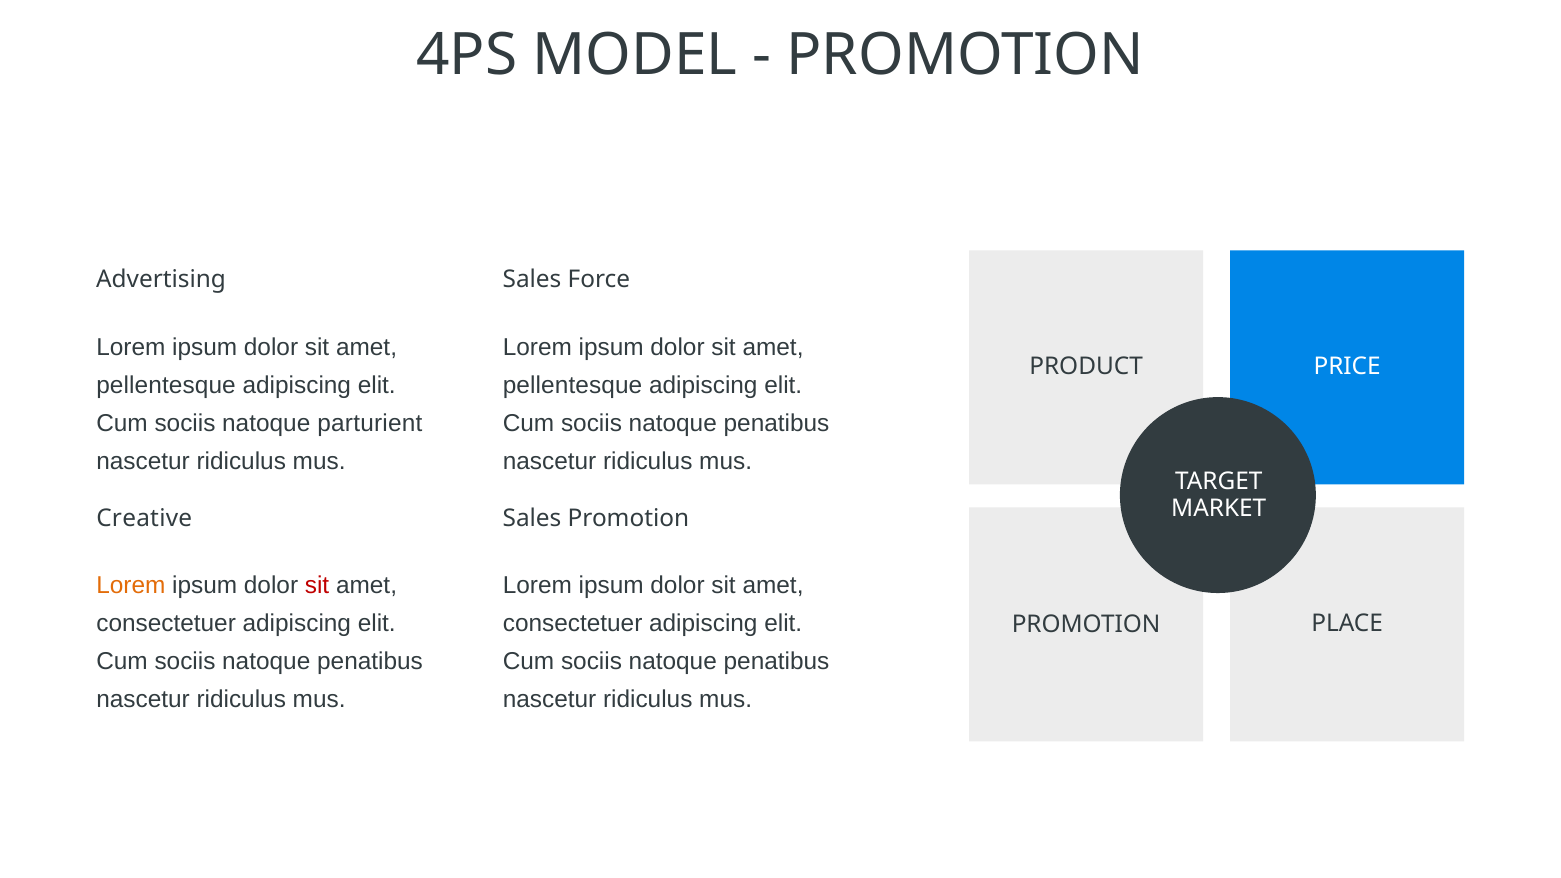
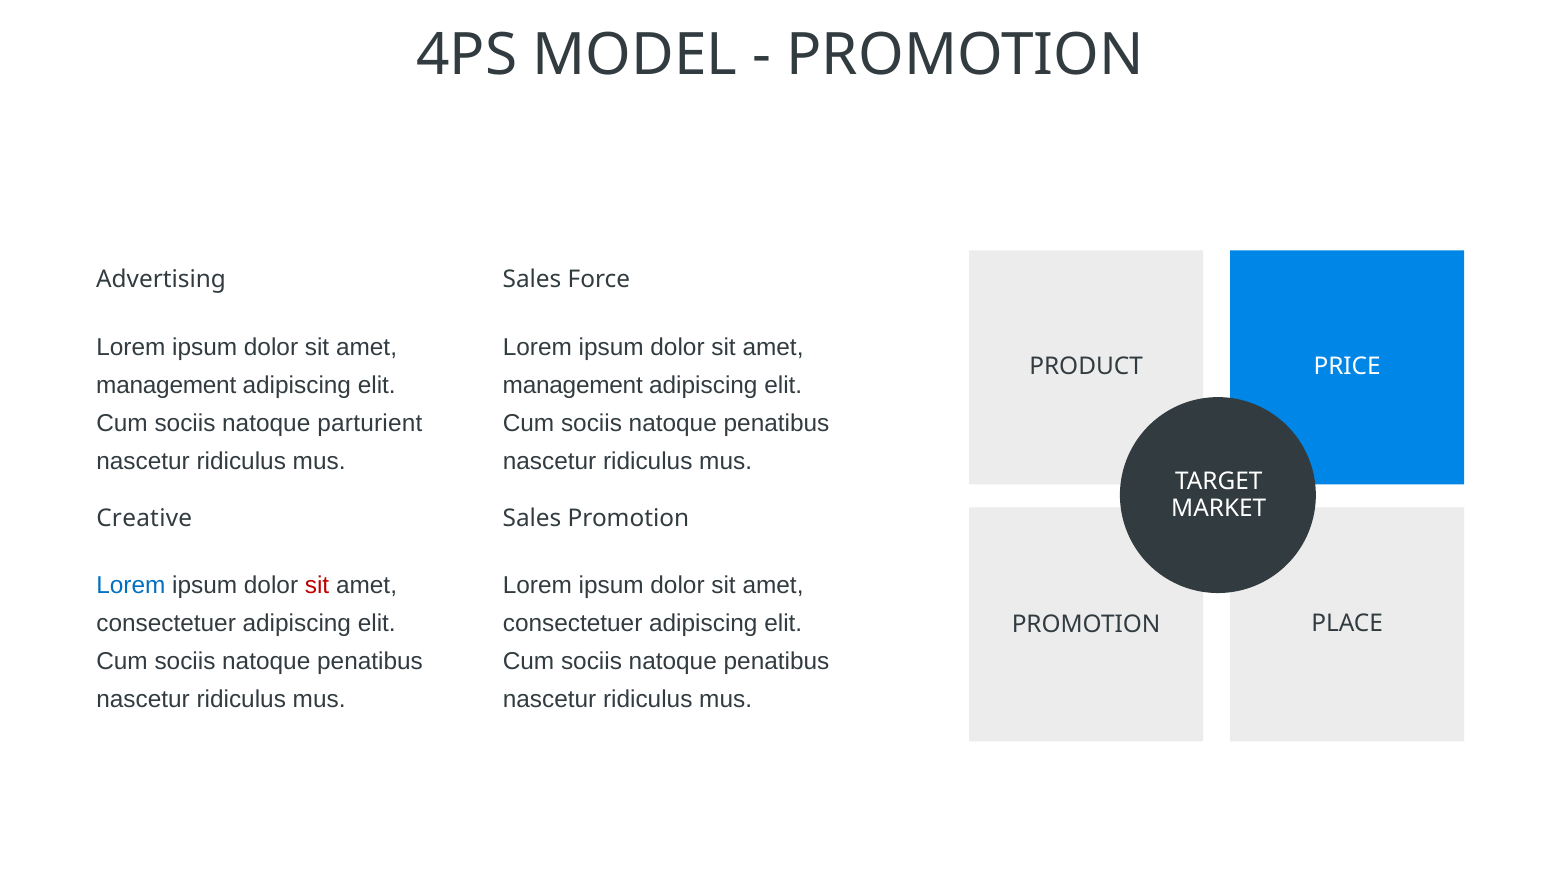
pellentesque: pellentesque -> management (166, 386)
pellentesque: pellentesque -> management (573, 386)
Lorem colour: orange -> blue (131, 586)
